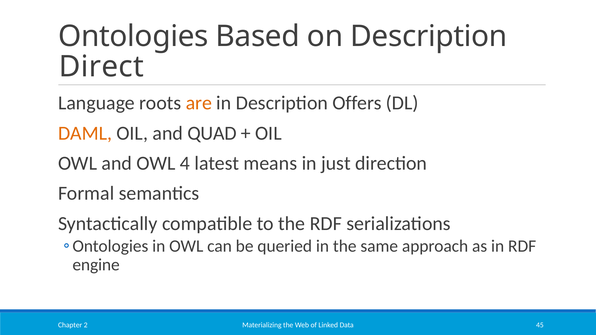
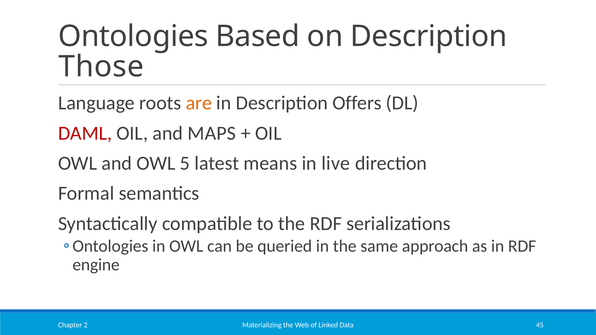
Direct: Direct -> Those (101, 67)
DAML colour: orange -> red (85, 133)
QUAD: QUAD -> MAPS (212, 133)
4: 4 -> 5 (185, 163)
just: just -> live (336, 163)
